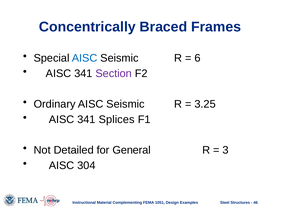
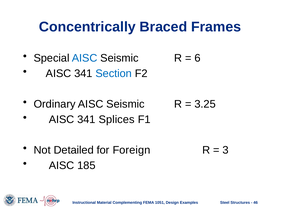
Section colour: purple -> blue (114, 73)
General: General -> Foreign (131, 150)
304: 304 -> 185 (86, 165)
